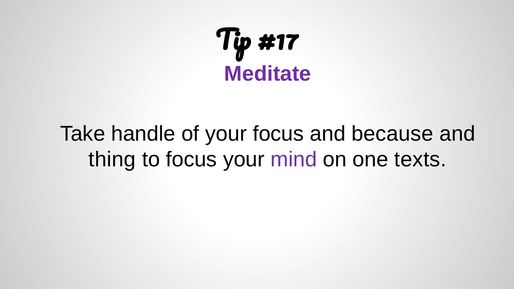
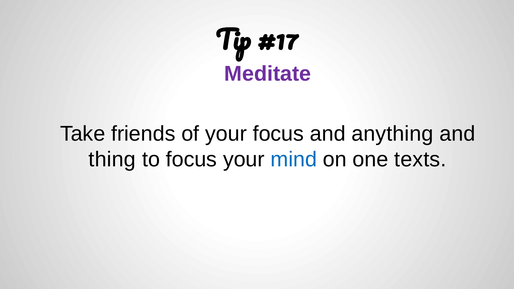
handle: handle -> friends (143, 134)
because: because -> anything (392, 134)
mind colour: purple -> blue (294, 159)
